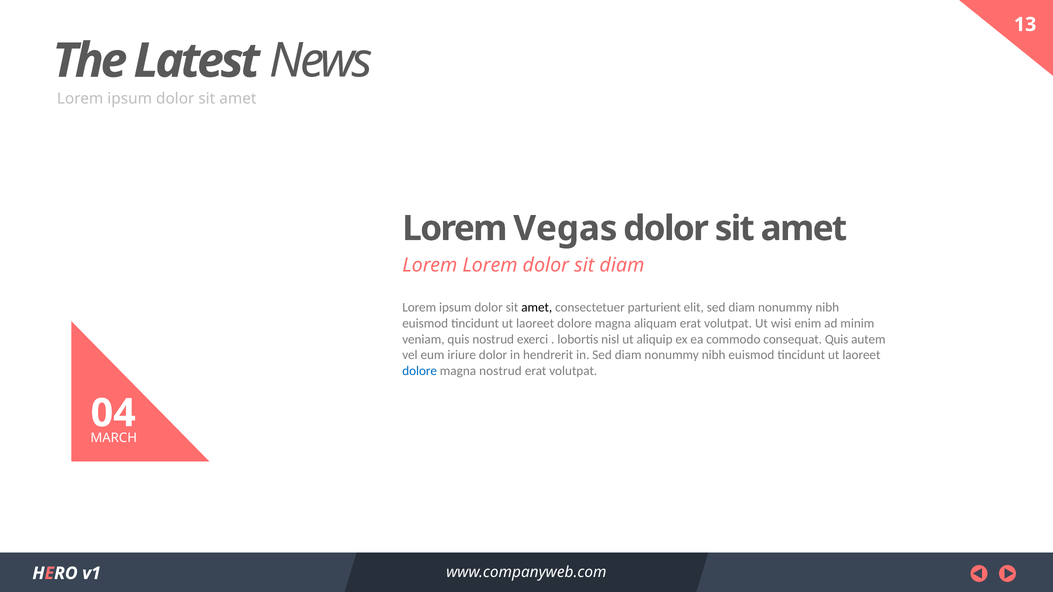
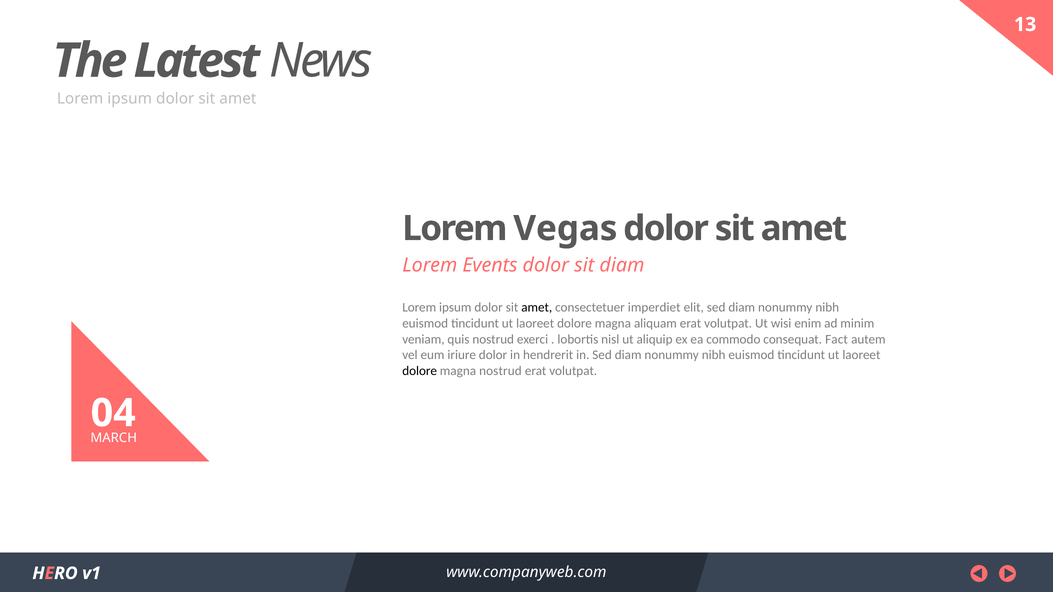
Lorem Lorem: Lorem -> Events (490, 265)
parturient: parturient -> imperdiet (654, 308)
consequat Quis: Quis -> Fact (837, 339)
dolore colour: blue -> black (420, 371)
